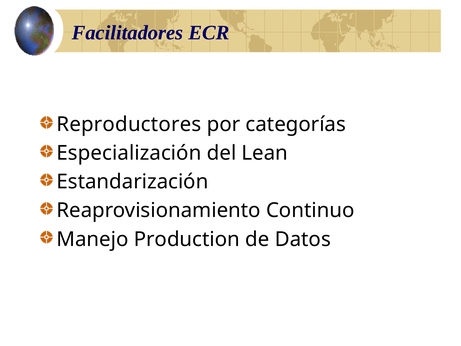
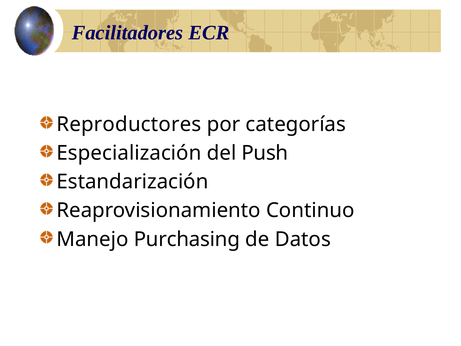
Lean: Lean -> Push (265, 153)
Production: Production -> Purchasing (187, 239)
